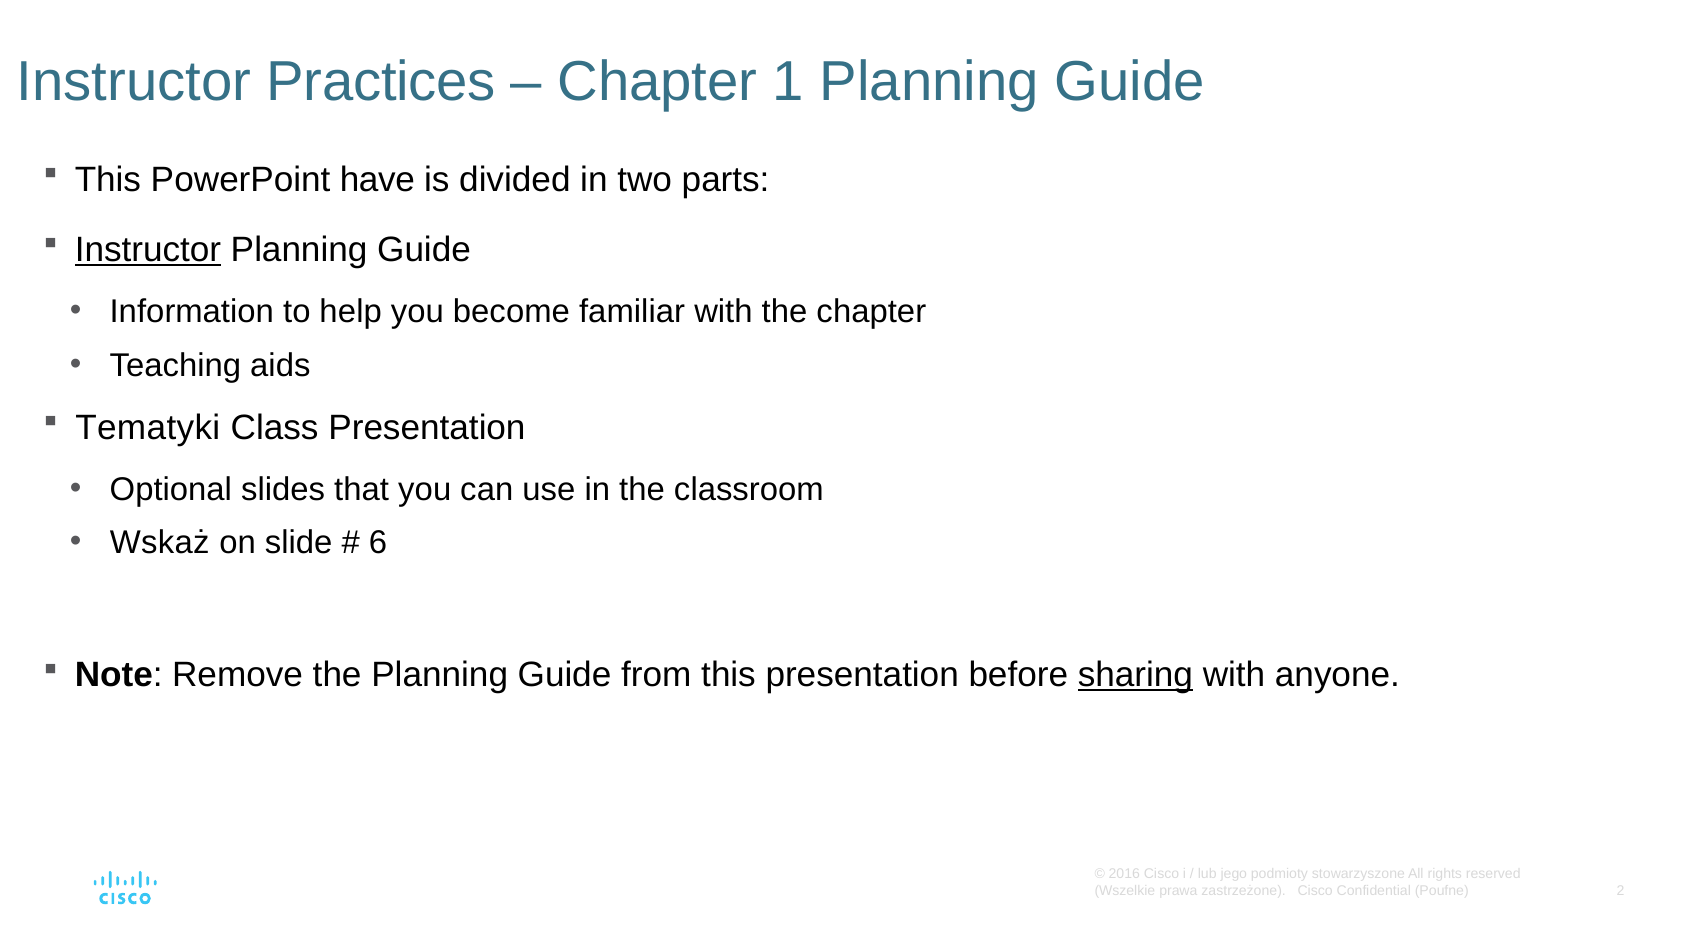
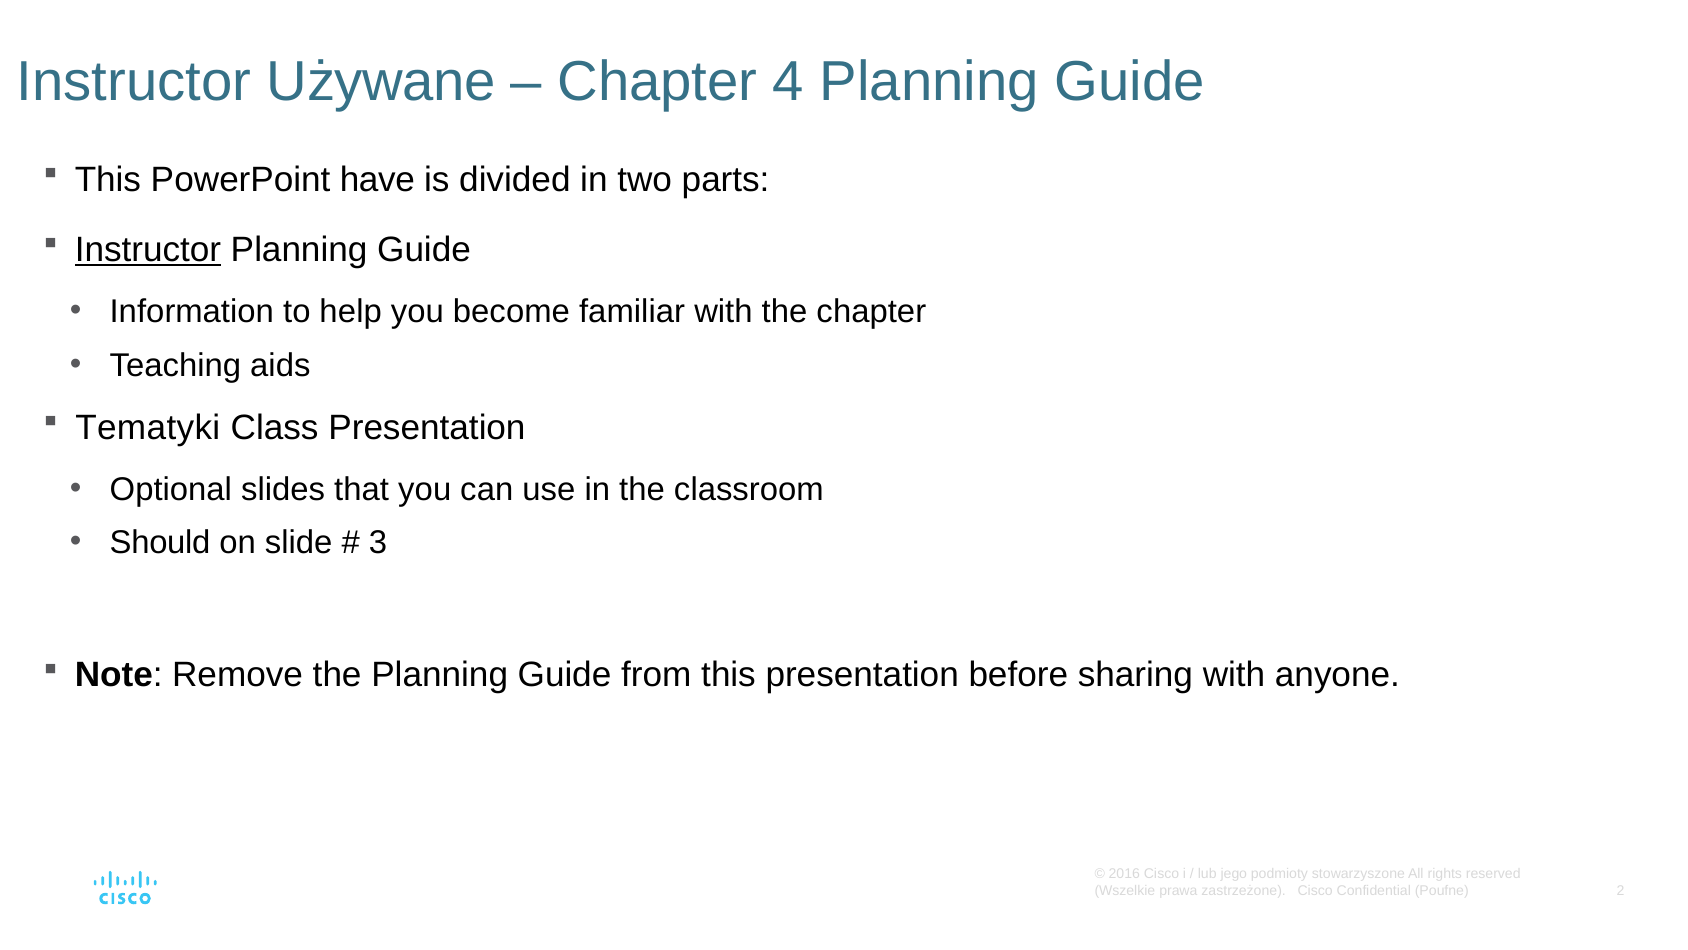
Practices: Practices -> Używane (381, 81)
1: 1 -> 4 (789, 81)
Wskaż: Wskaż -> Should (160, 542)
6: 6 -> 3 (378, 542)
sharing underline: present -> none (1135, 675)
